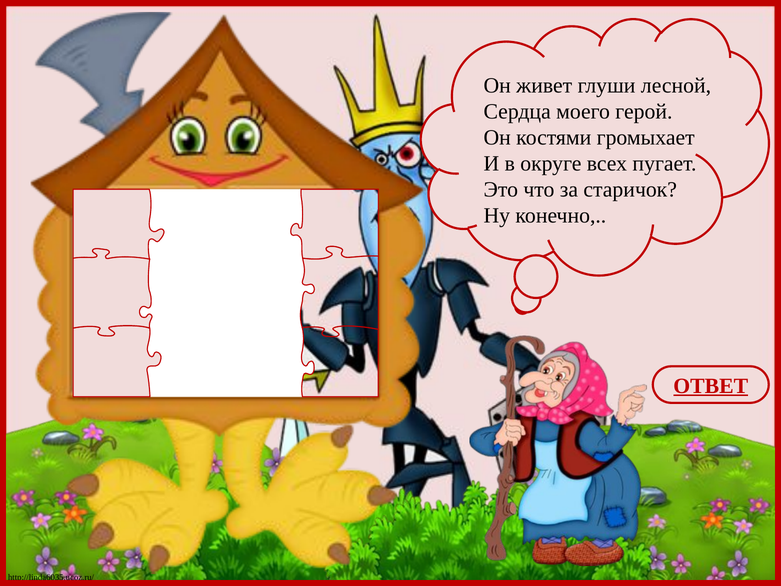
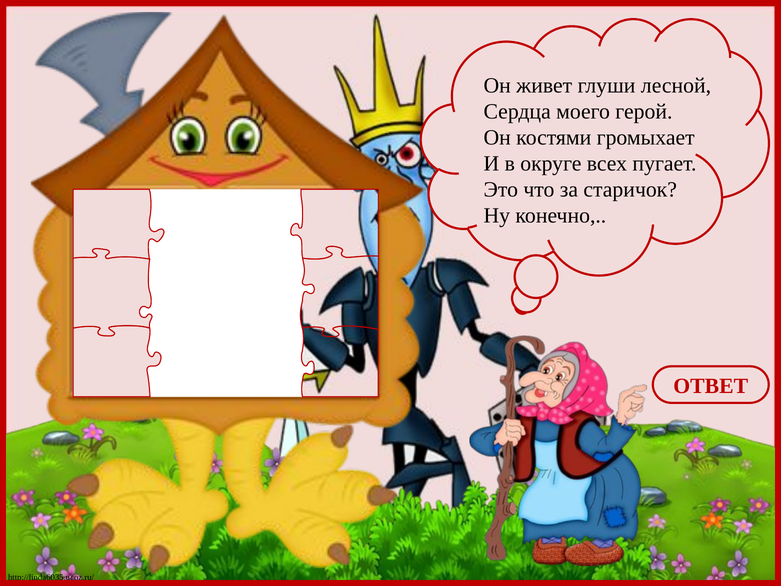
ОТВЕТ underline: present -> none (711, 386)
